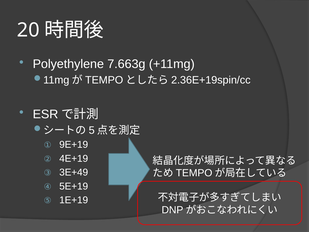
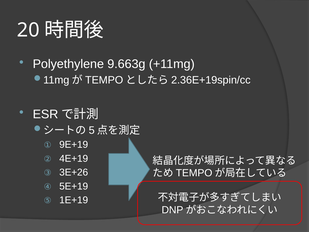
7.663g: 7.663g -> 9.663g (126, 64)
3E+49: 3E+49 -> 3E+26 (74, 172)
